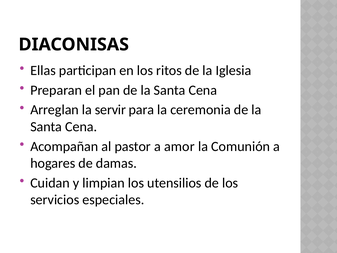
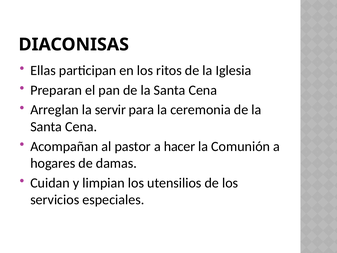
amor: amor -> hacer (179, 146)
